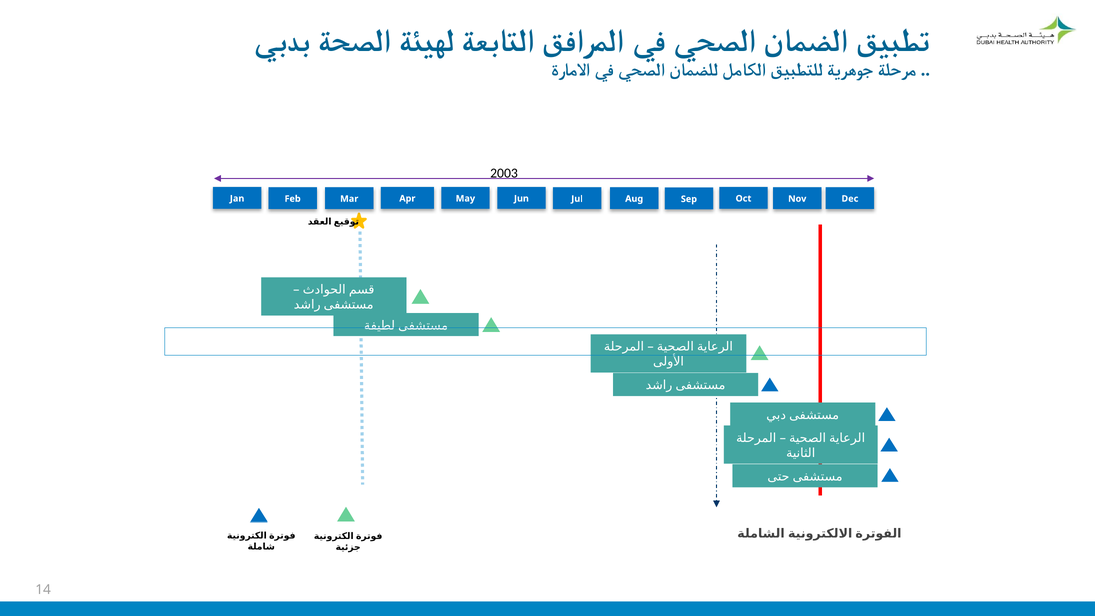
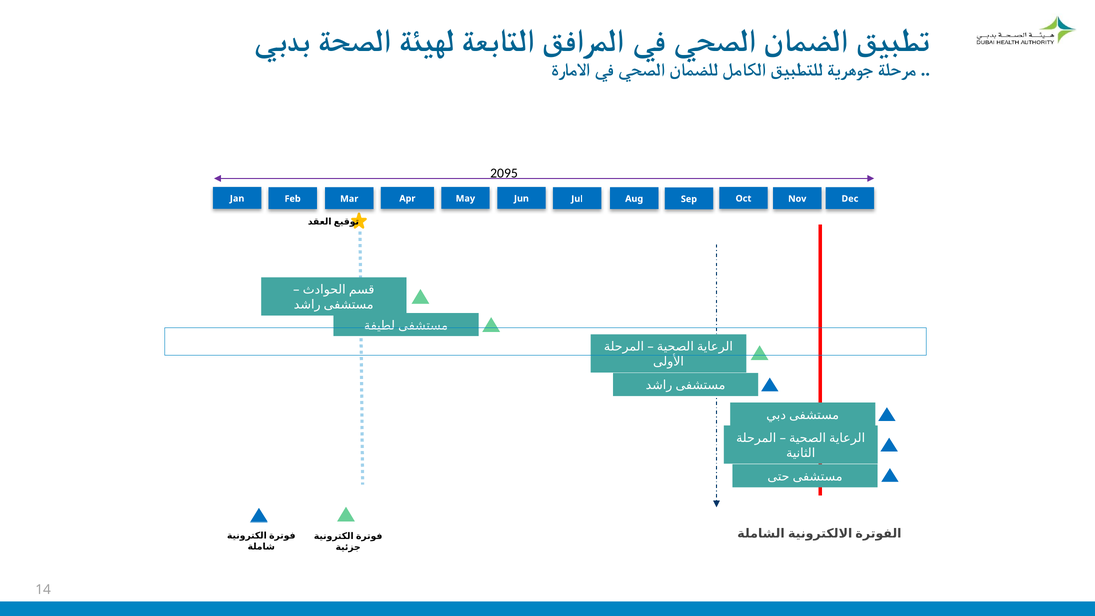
2003: 2003 -> 2095 (504, 173)
